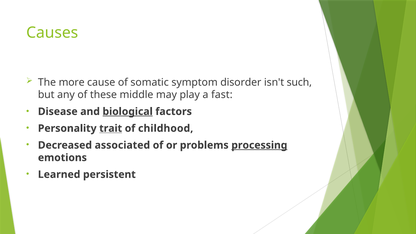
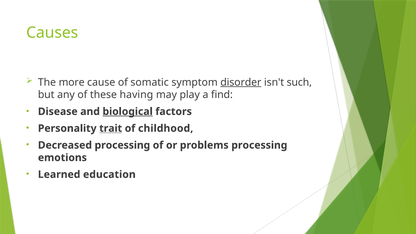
disorder underline: none -> present (241, 82)
middle: middle -> having (136, 95)
fast: fast -> find (222, 95)
Decreased associated: associated -> processing (122, 145)
processing underline: present -> none (259, 145)
persistent: persistent -> education (109, 174)
